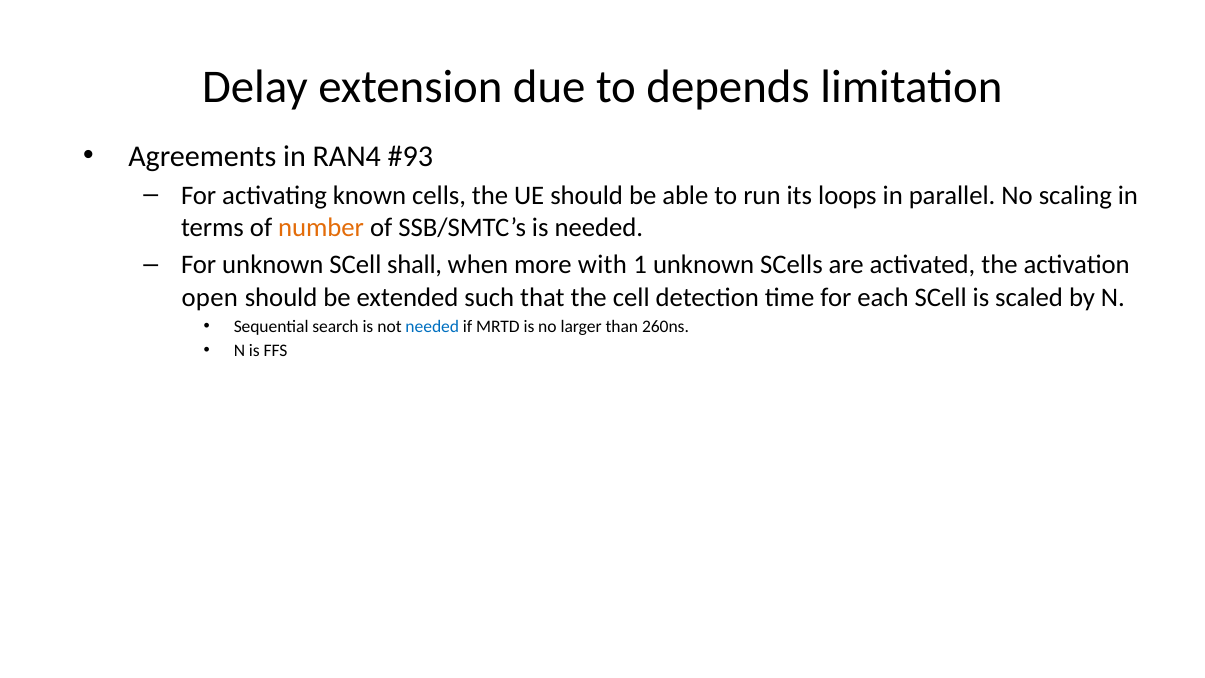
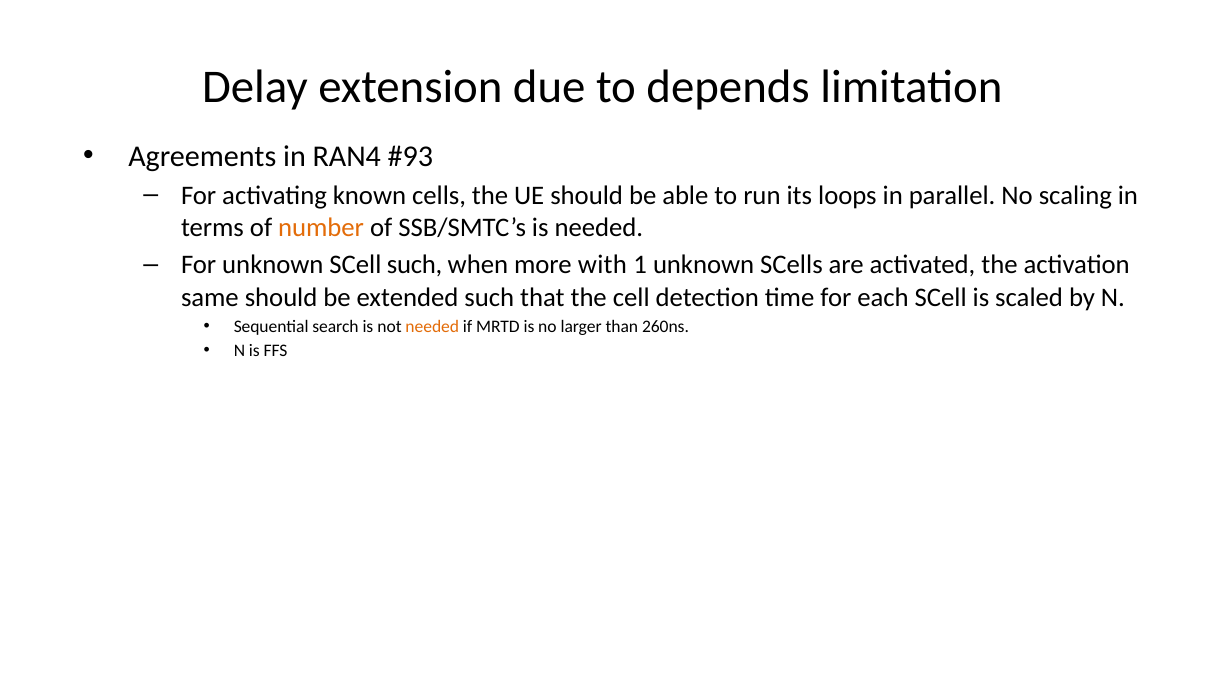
SCell shall: shall -> such (415, 265)
open: open -> same (210, 297)
needed colour: blue -> orange (432, 326)
